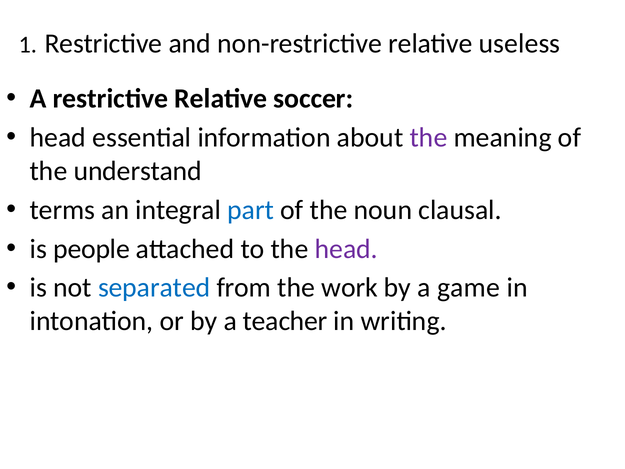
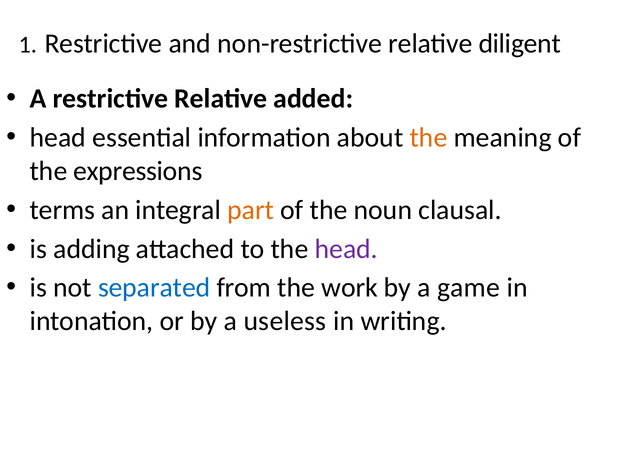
useless: useless -> diligent (520, 44)
soccer: soccer -> added (313, 99)
the colour: purple -> orange (428, 138)
understand: understand -> expressions (138, 171)
part colour: blue -> orange (251, 210)
people: people -> adding (91, 249)
teacher: teacher -> useless (285, 321)
